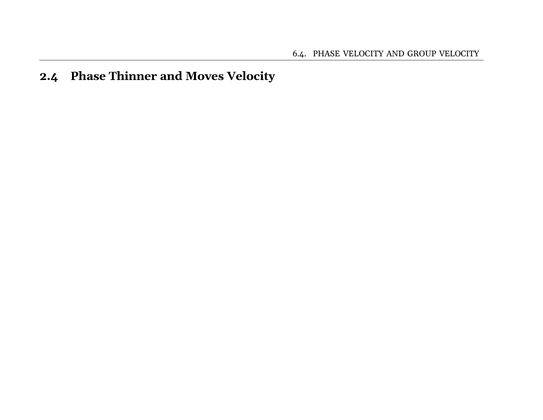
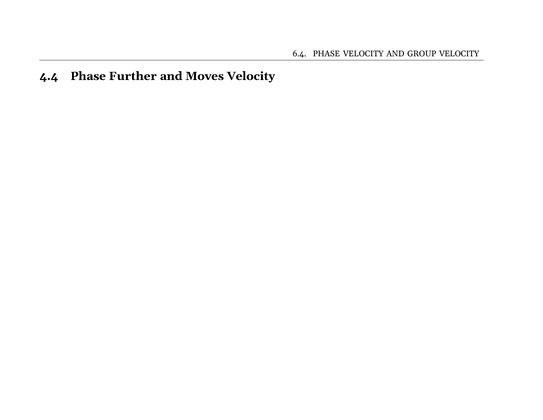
2.4: 2.4 -> 4.4 (49, 76)
Thinner: Thinner -> Further (133, 76)
